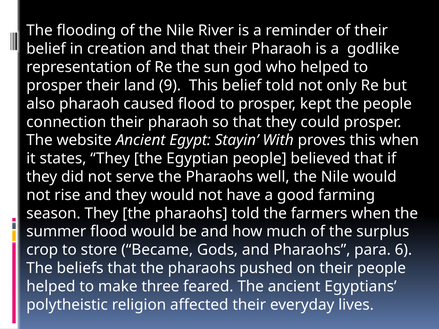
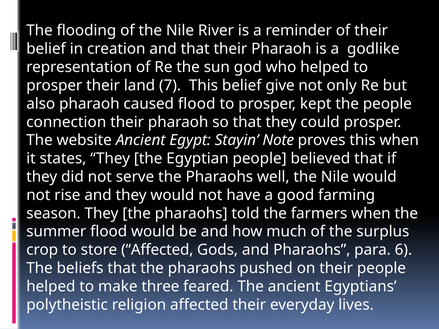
9: 9 -> 7 (170, 86)
belief told: told -> give (280, 86)
With: With -> Note (278, 140)
store Became: Became -> Affected (157, 250)
